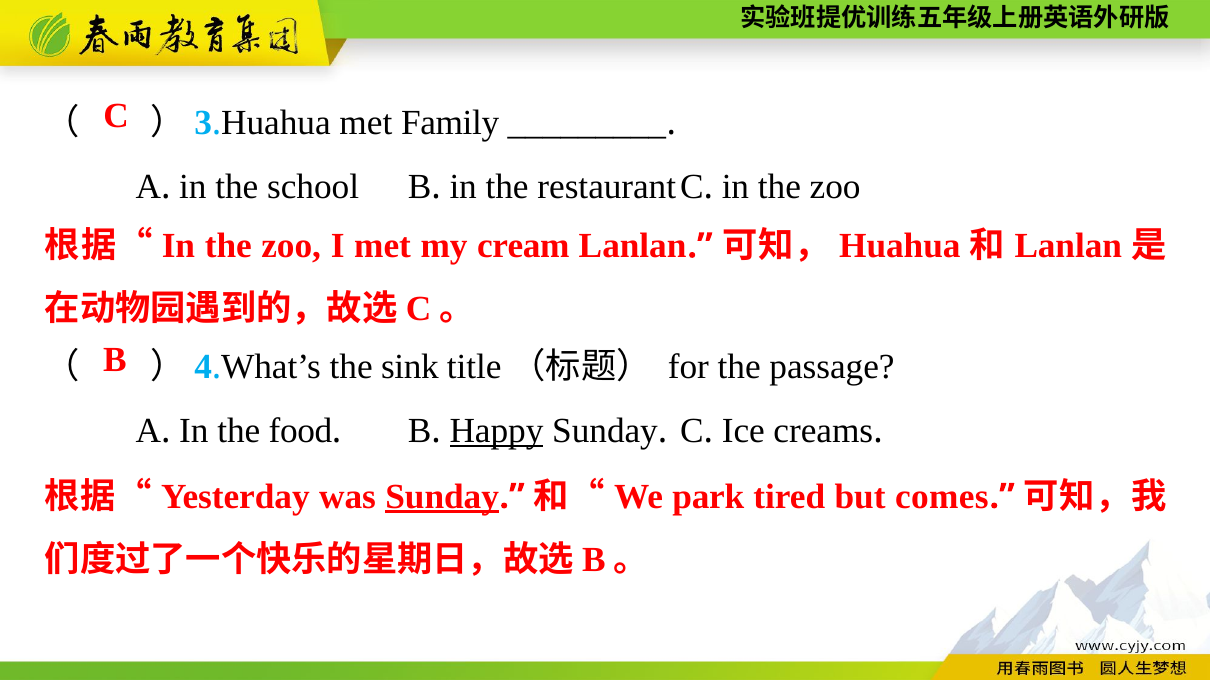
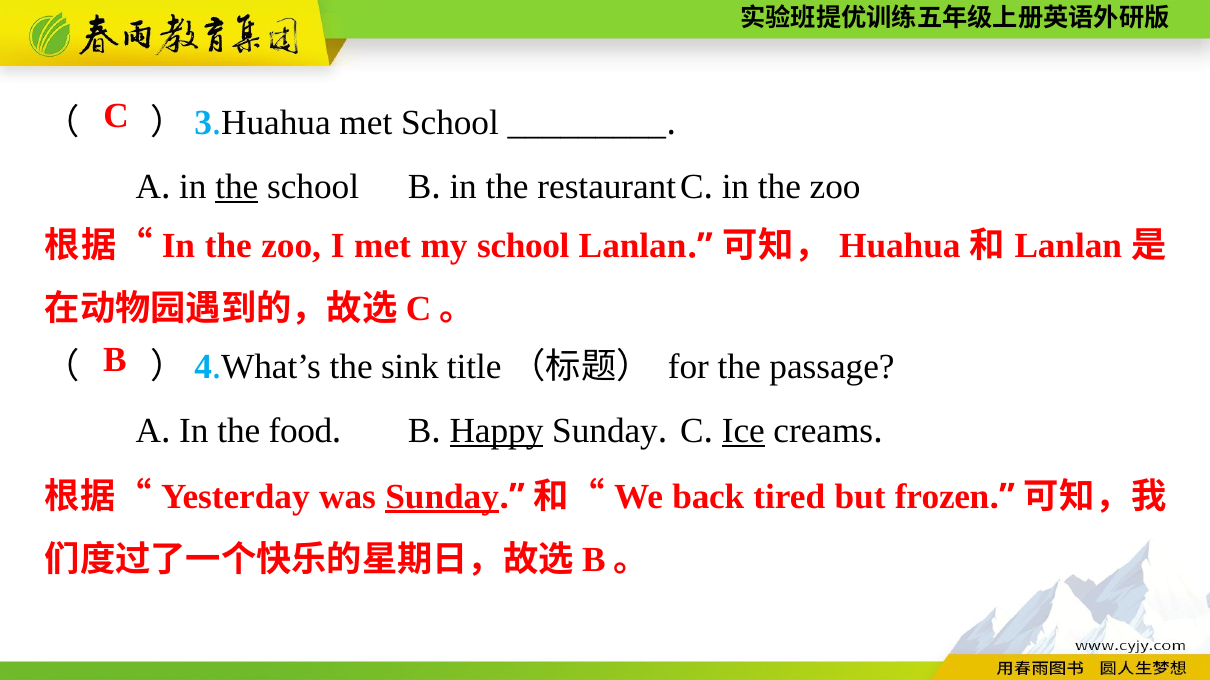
met Family: Family -> School (450, 123)
the underline: none -> present (237, 187)
my cream: cream -> school (523, 246)
Ice underline: none -> present (743, 431)
park: park -> back (708, 497)
comes: comes -> frozen (942, 497)
